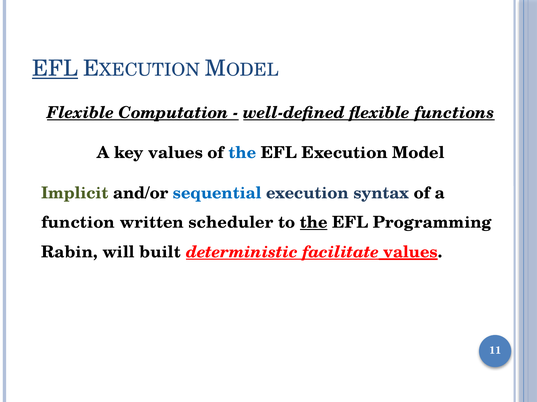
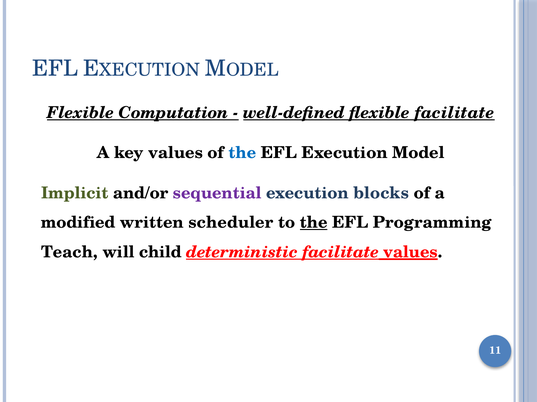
EFL underline: present -> none (55, 69)
flexible functions: functions -> facilitate (454, 113)
sequential colour: blue -> purple (217, 193)
syntax: syntax -> blocks (381, 193)
function: function -> modified (78, 223)
Rabin: Rabin -> Teach (69, 252)
built: built -> child (160, 252)
